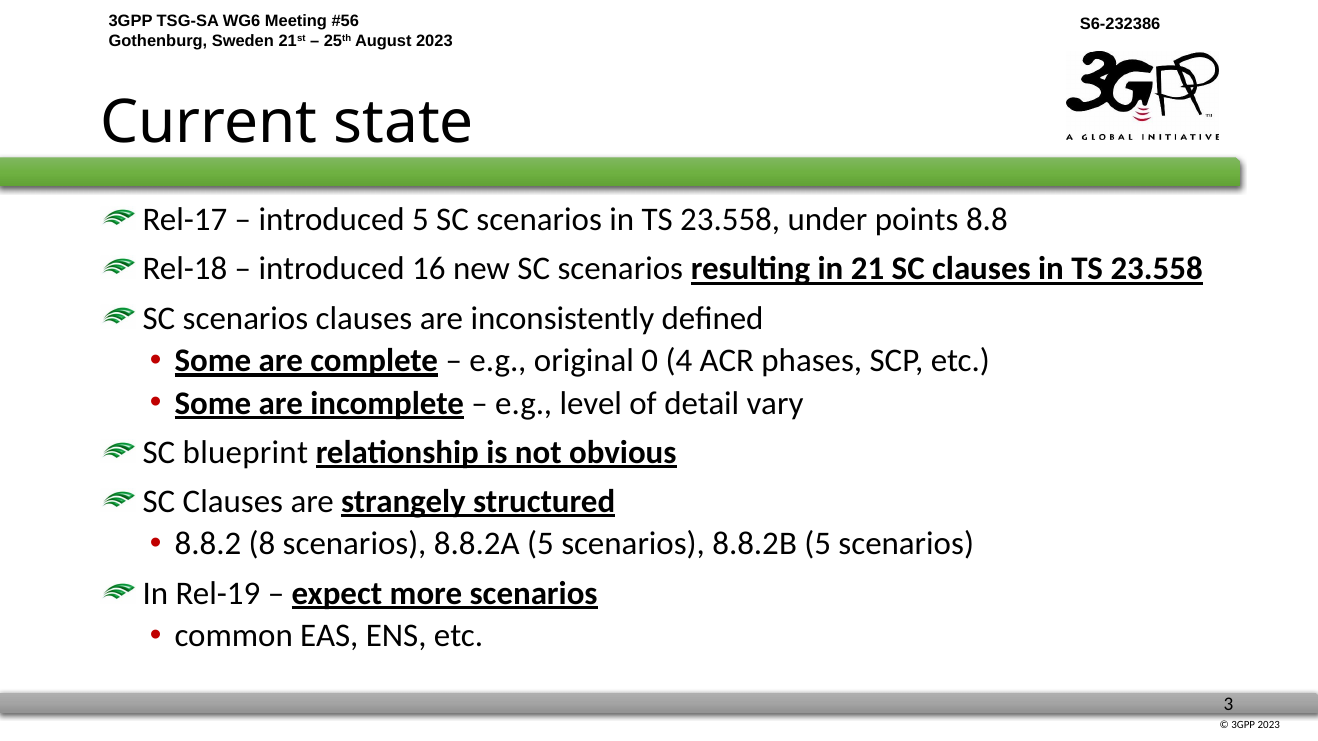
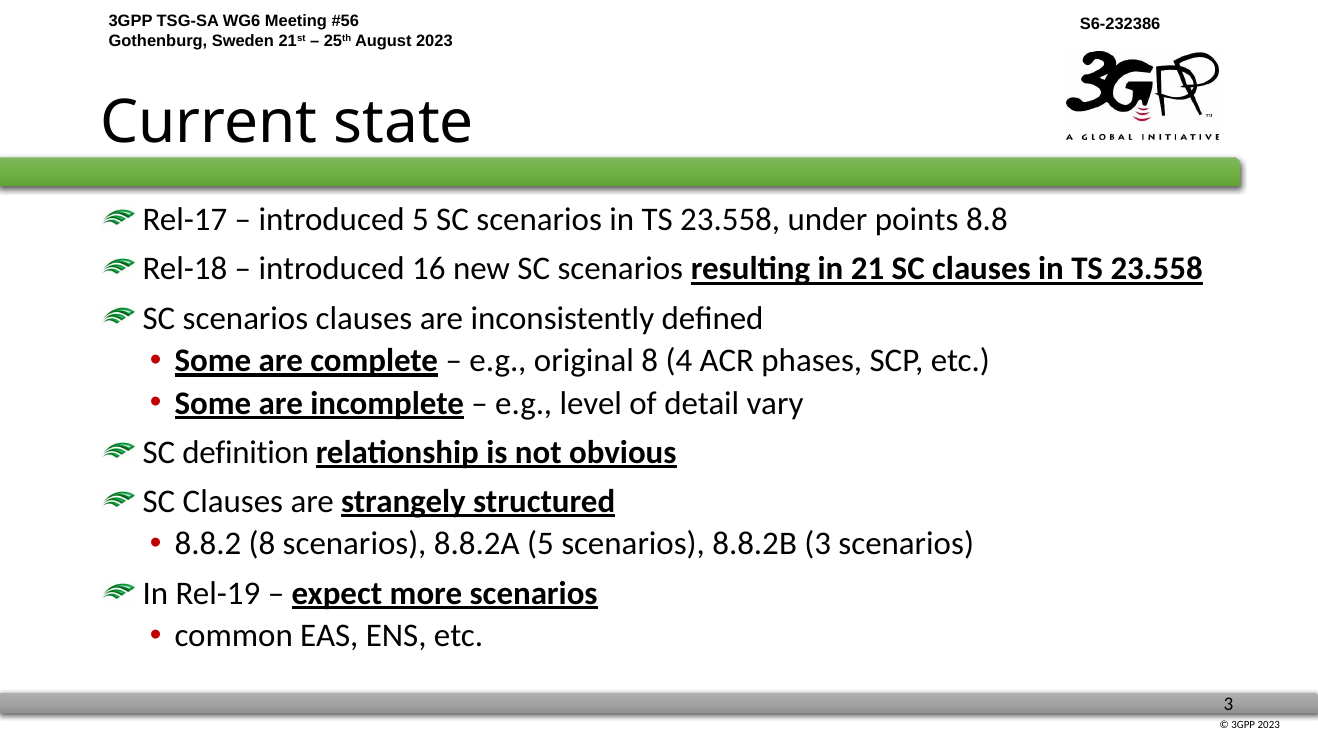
original 0: 0 -> 8 (650, 361)
blueprint: blueprint -> definition (246, 453)
8.8.2B 5: 5 -> 3 (818, 544)
